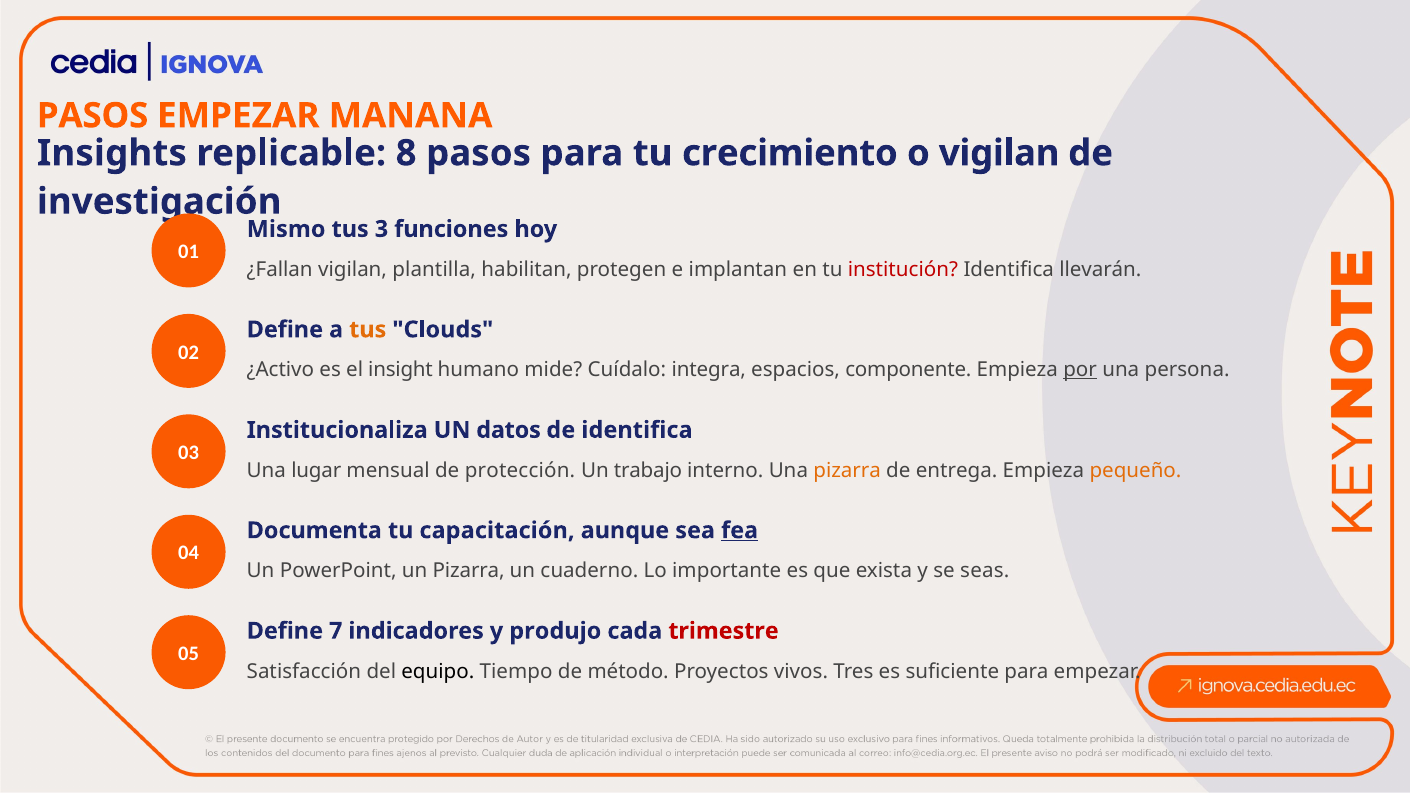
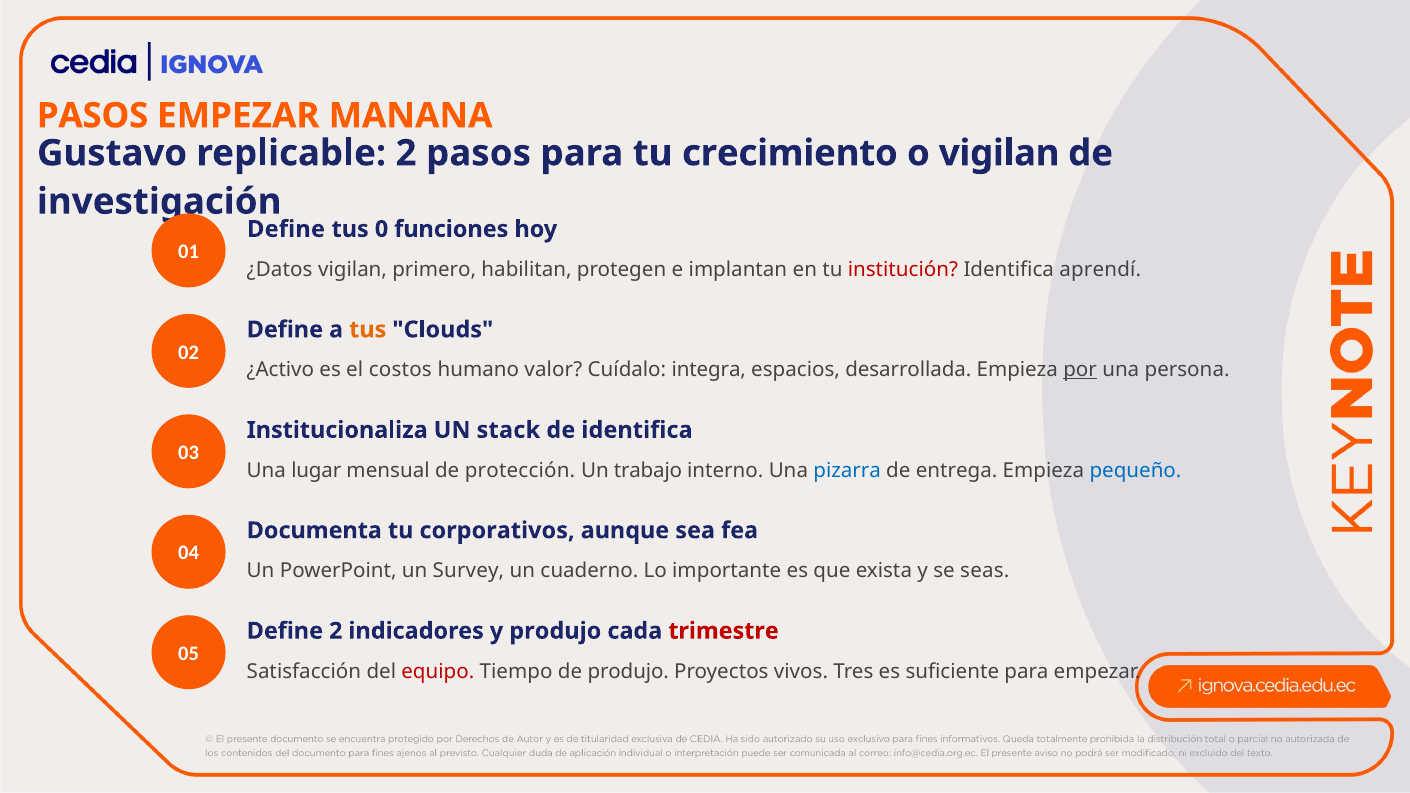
Insights: Insights -> Gustavo (112, 153)
replicable 8: 8 -> 2 (406, 153)
Mismo: Mismo -> Define (286, 229)
3: 3 -> 0 (382, 229)
¿Fallan: ¿Fallan -> ¿Datos (280, 270)
plantilla: plantilla -> primero (434, 270)
llevarán: llevarán -> aprendí (1100, 270)
insight: insight -> costos (400, 370)
mide: mide -> valor (553, 370)
componente: componente -> desarrollada (908, 370)
datos: datos -> stack (508, 430)
pizarra colour: orange -> blue (847, 470)
pequeño colour: orange -> blue (1135, 470)
capacitación: capacitación -> corporativos (497, 531)
fea underline: present -> none (740, 531)
un Pizarra: Pizarra -> Survey (468, 571)
Define 7: 7 -> 2 (336, 631)
equipo colour: black -> red (438, 671)
de método: método -> produjo (628, 671)
